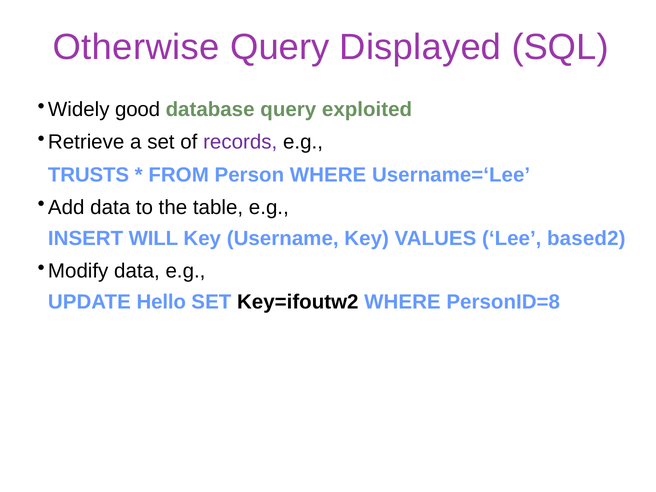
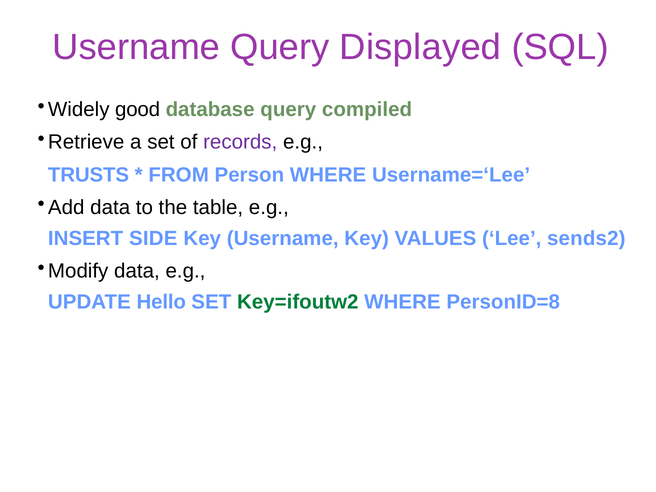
Otherwise: Otherwise -> Username (136, 47)
exploited: exploited -> compiled (367, 110)
WILL: WILL -> SIDE (153, 239)
based2: based2 -> sends2 (586, 239)
Key=ifoutw2 colour: black -> green (298, 302)
